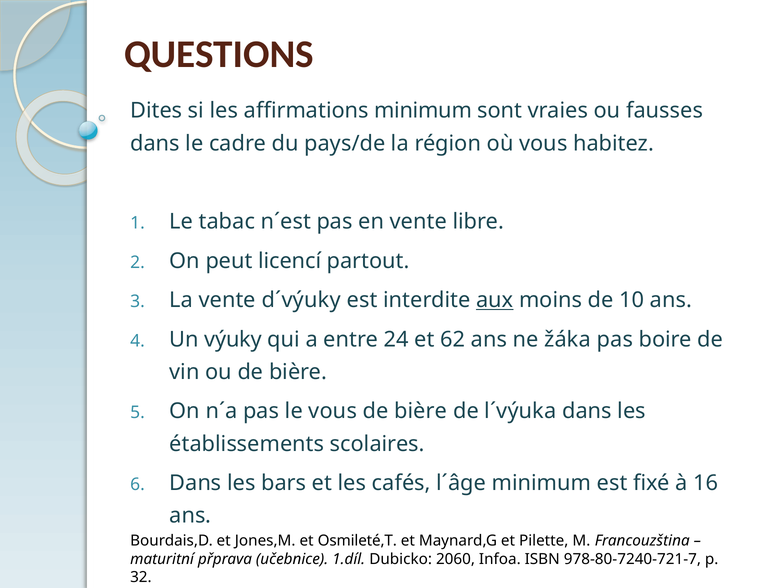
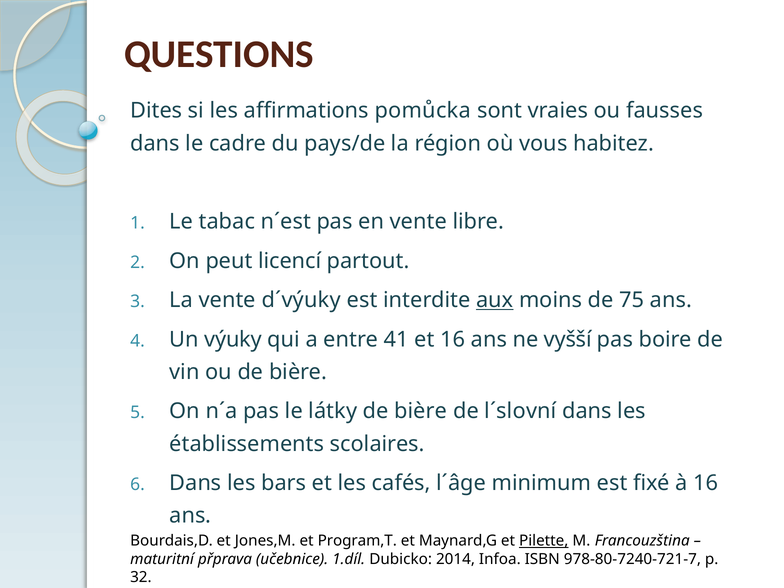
affirmations minimum: minimum -> pomůcka (423, 111)
10: 10 -> 75 (632, 300)
24: 24 -> 41 (396, 339)
et 62: 62 -> 16 (453, 339)
žáka: žáka -> vyšší (568, 339)
le vous: vous -> látky (333, 411)
l´výuka: l´výuka -> l´slovní (520, 411)
Osmileté,T: Osmileté,T -> Program,T (357, 541)
Pilette underline: none -> present (544, 541)
2060: 2060 -> 2014 (456, 559)
